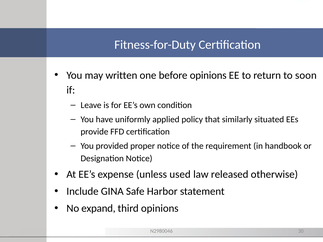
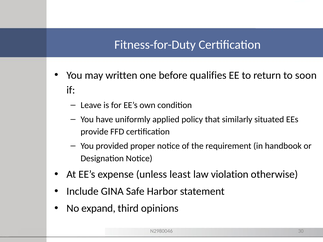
before opinions: opinions -> qualifies (208, 75)
used: used -> least (180, 175)
released: released -> violation (230, 175)
